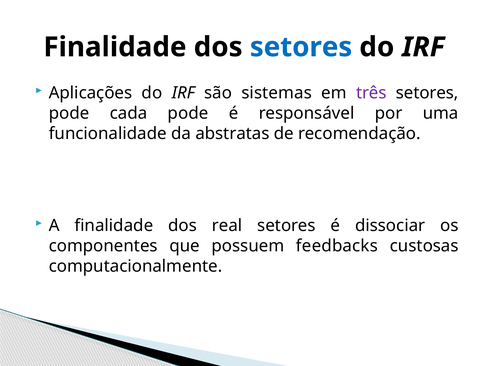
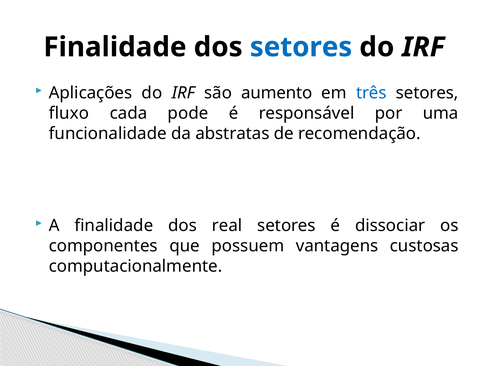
sistemas: sistemas -> aumento (277, 93)
três colour: purple -> blue (371, 93)
pode: pode -> fluxo (69, 113)
feedbacks: feedbacks -> vantagens (337, 246)
